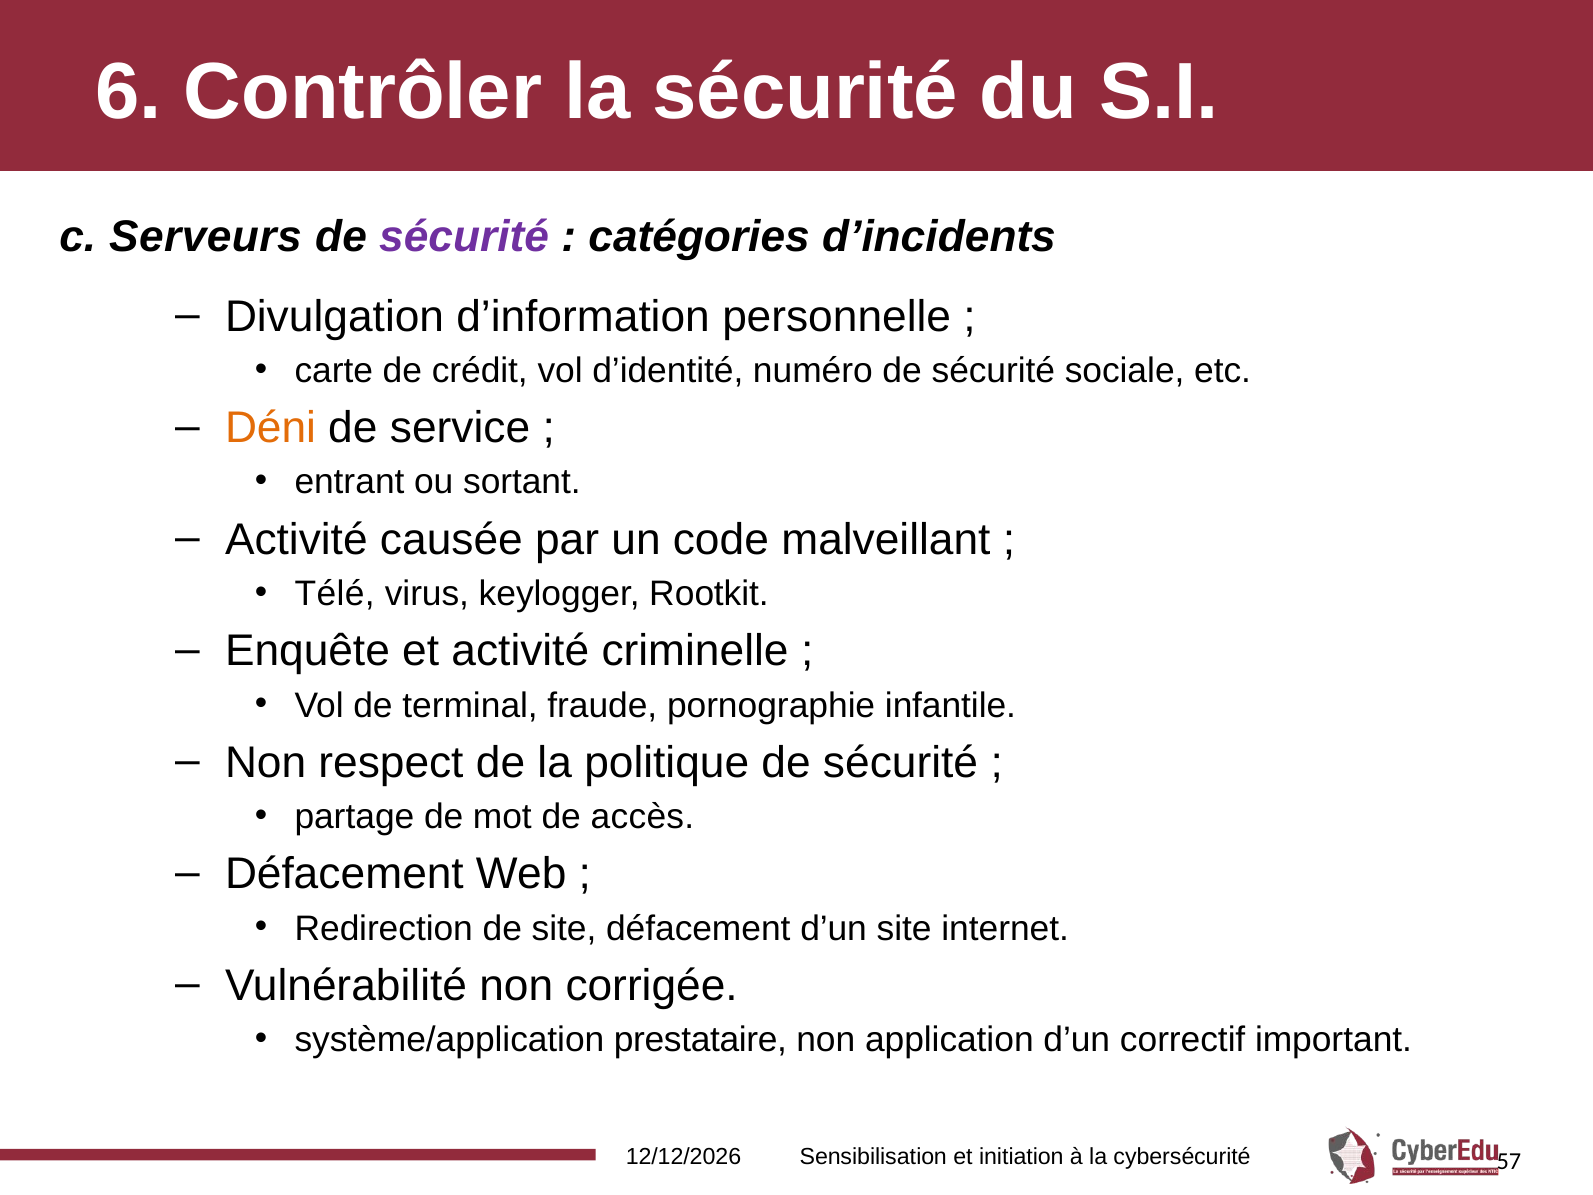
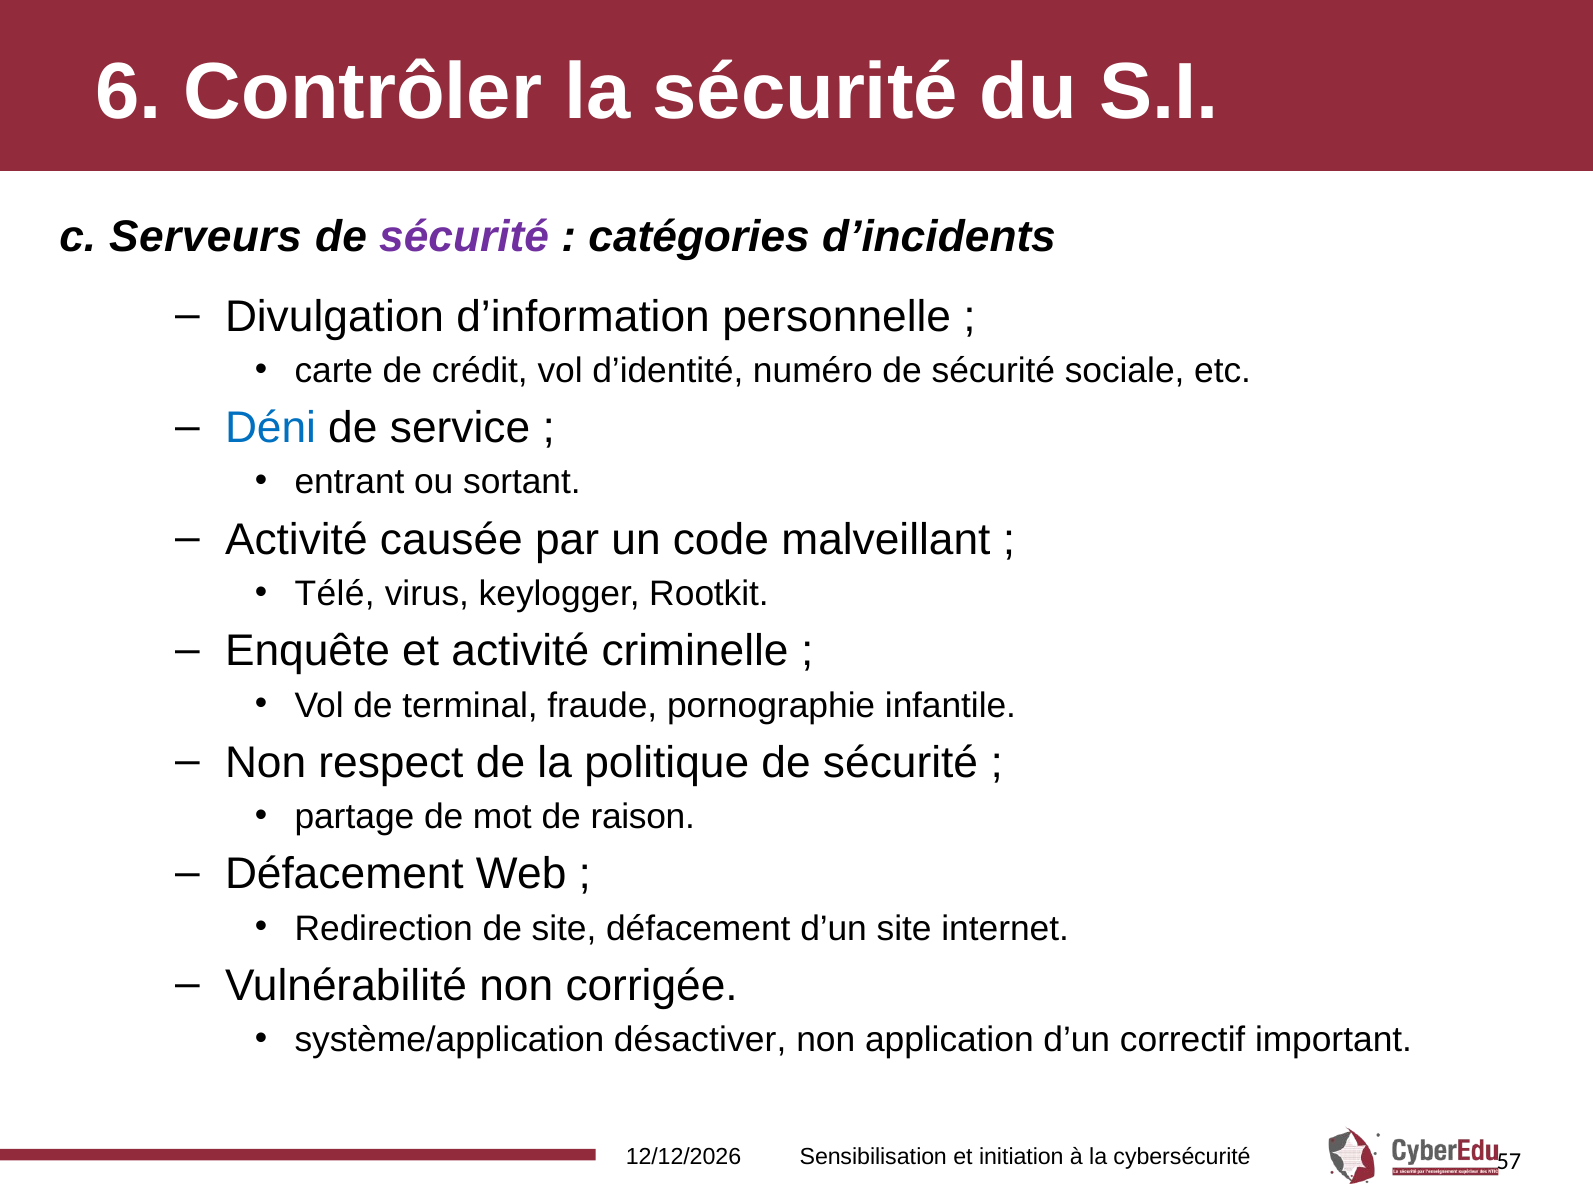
Déni colour: orange -> blue (271, 428)
accès: accès -> raison (643, 817)
prestataire: prestataire -> désactiver (700, 1040)
